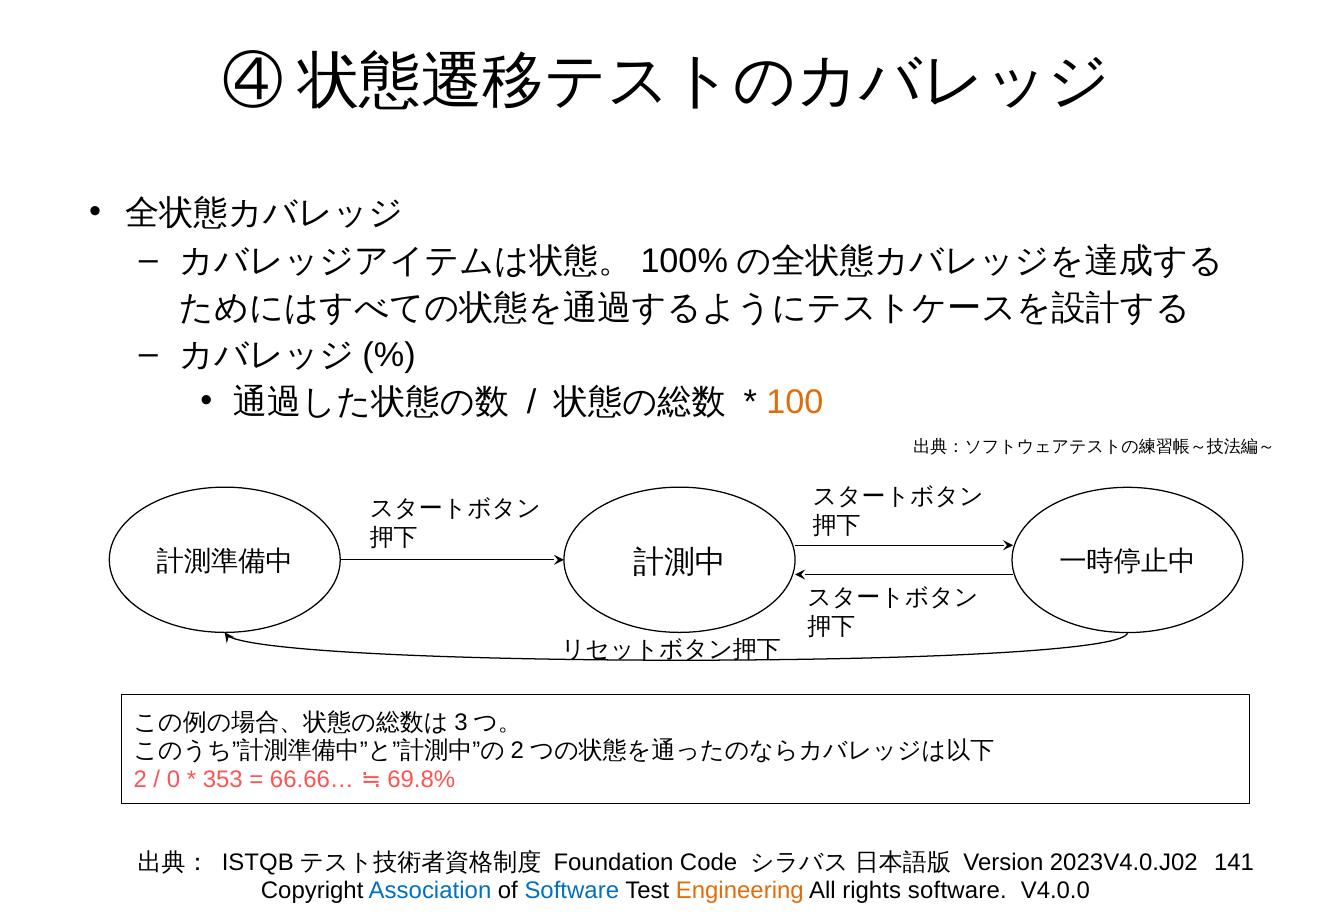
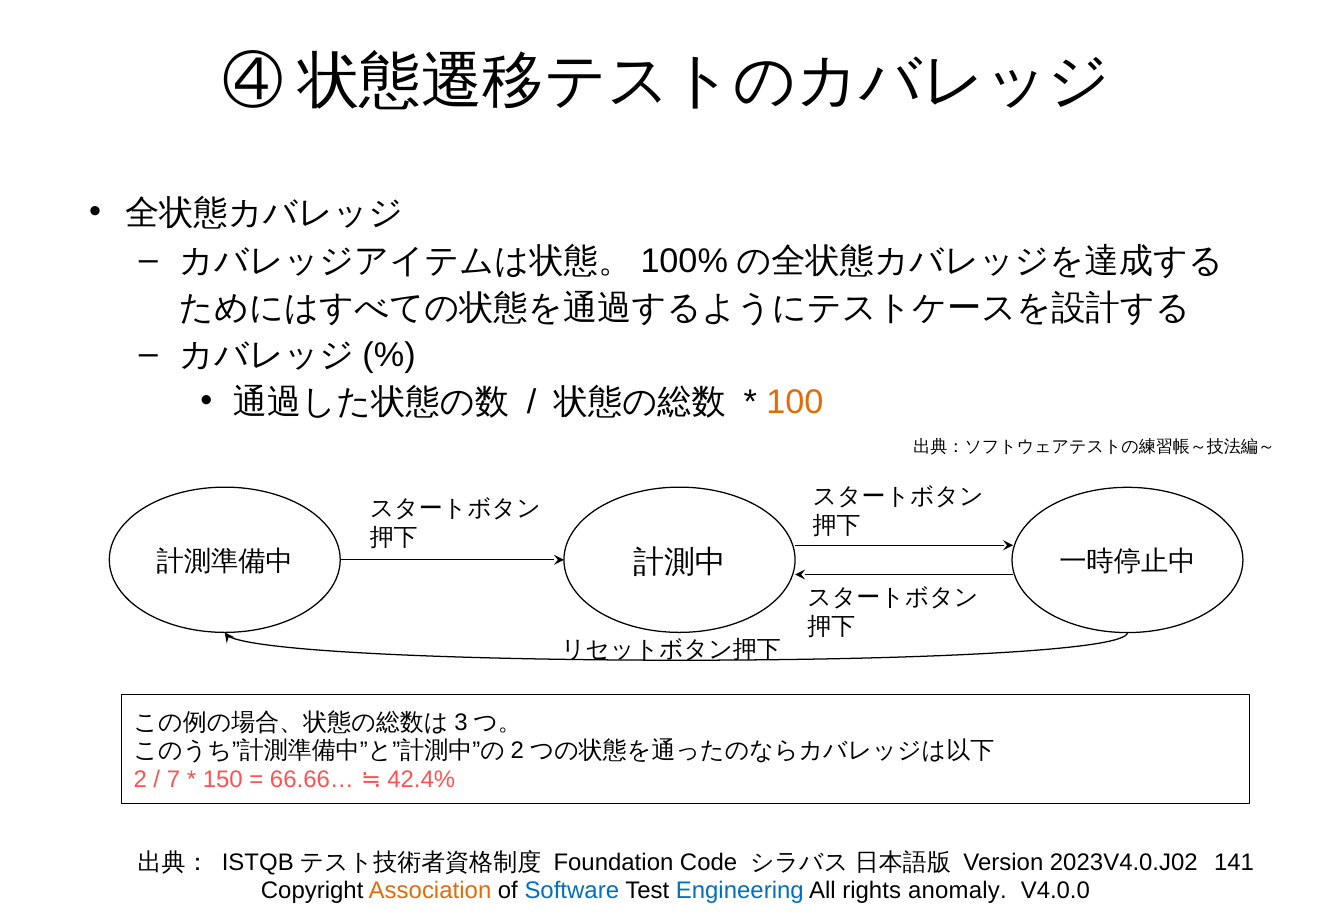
0: 0 -> 7 (173, 779)
353: 353 -> 150 (223, 779)
69.8%: 69.8% -> 42.4% (421, 779)
Association colour: blue -> orange (430, 891)
Engineering colour: orange -> blue (740, 891)
rights software: software -> anomaly (957, 891)
